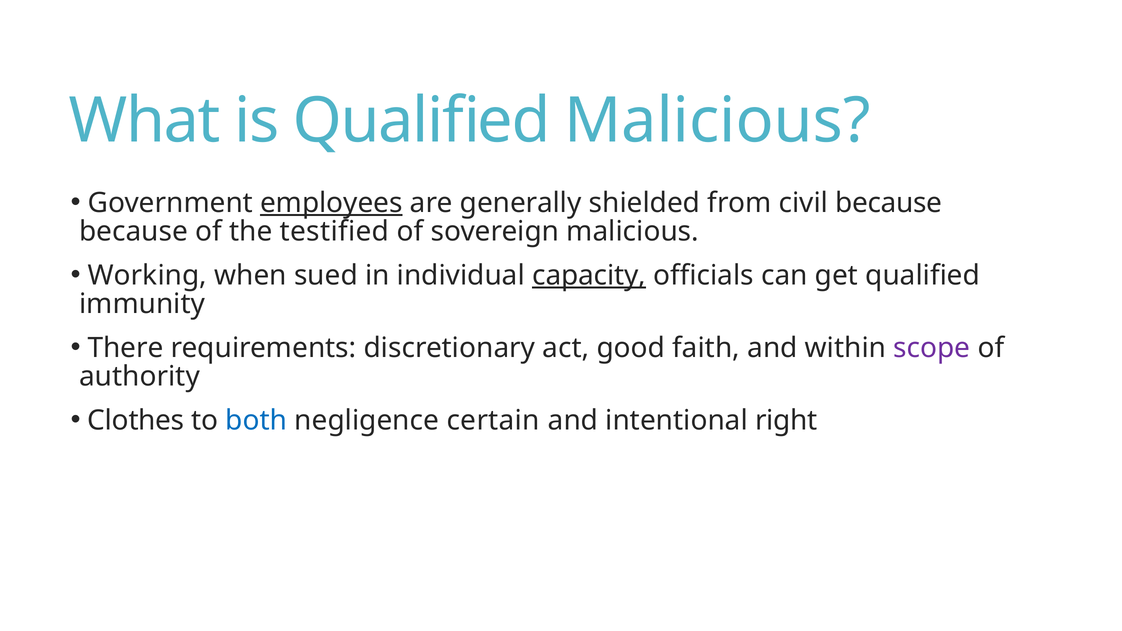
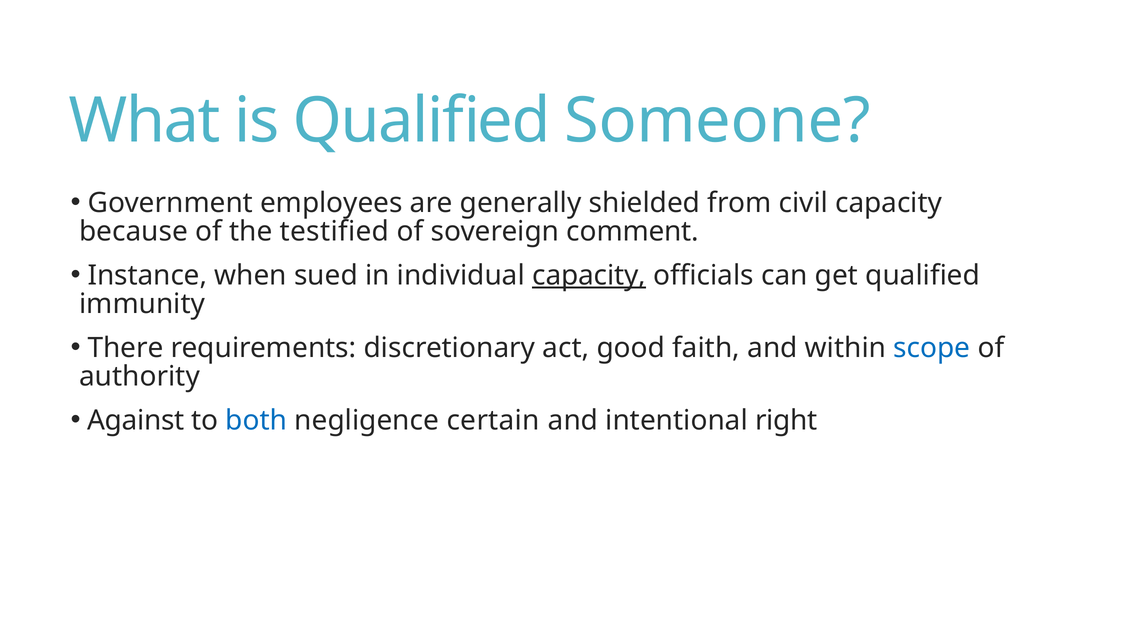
Qualified Malicious: Malicious -> Someone (717, 121)
employees underline: present -> none (331, 203)
civil because: because -> capacity (889, 203)
sovereign malicious: malicious -> comment (633, 232)
Working: Working -> Instance (147, 275)
scope colour: purple -> blue (932, 348)
Clothes: Clothes -> Against (136, 420)
